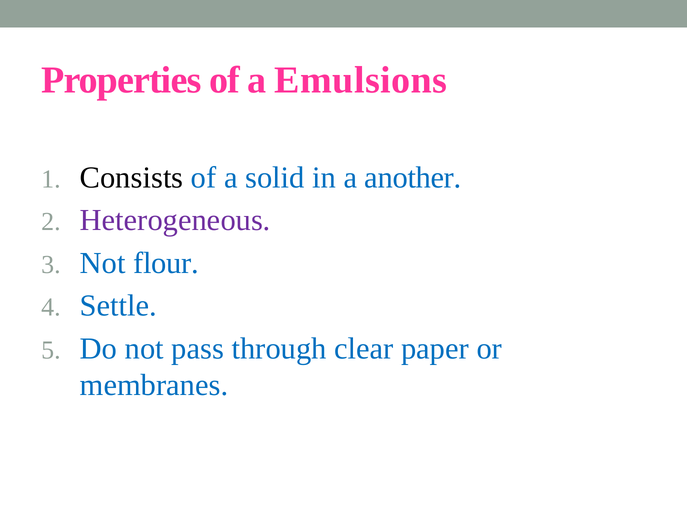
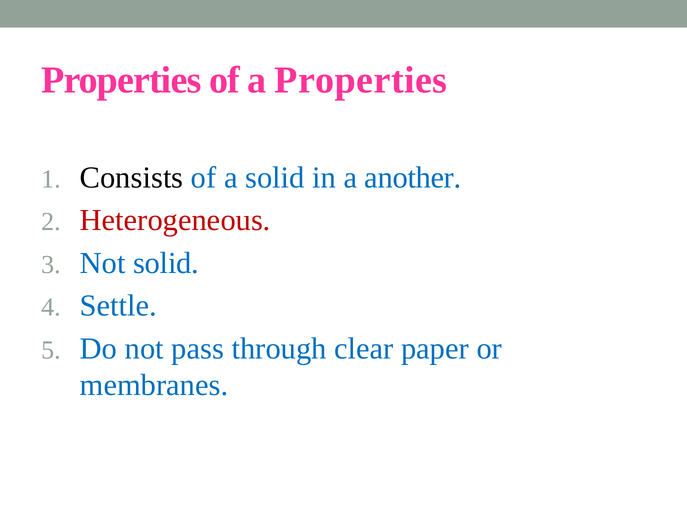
a Emulsions: Emulsions -> Properties (361, 80)
Heterogeneous colour: purple -> red (175, 220)
Not flour: flour -> solid (166, 263)
